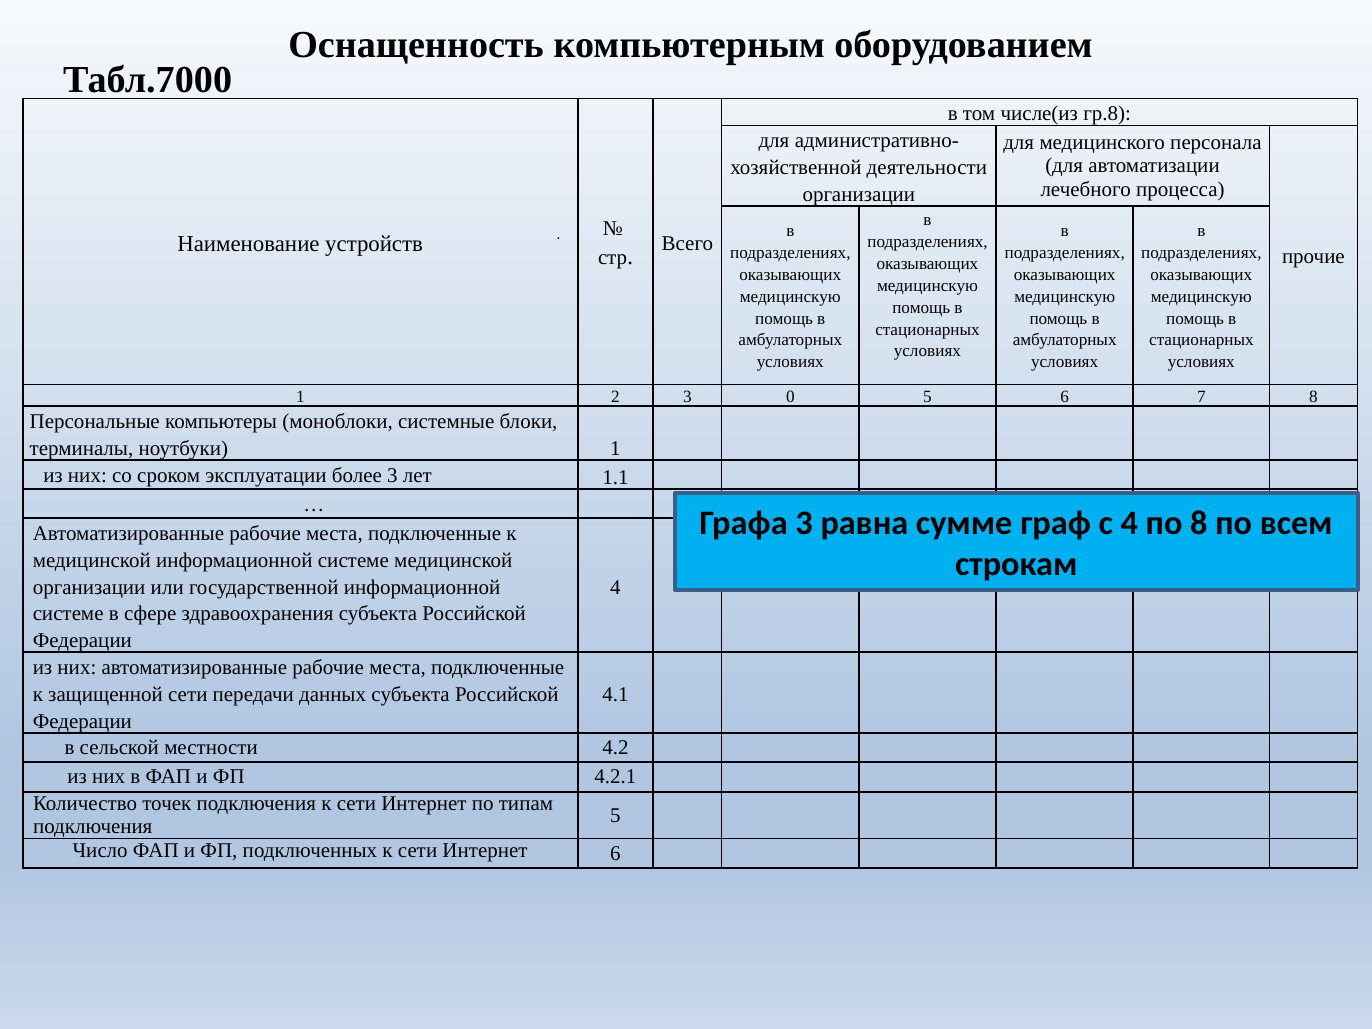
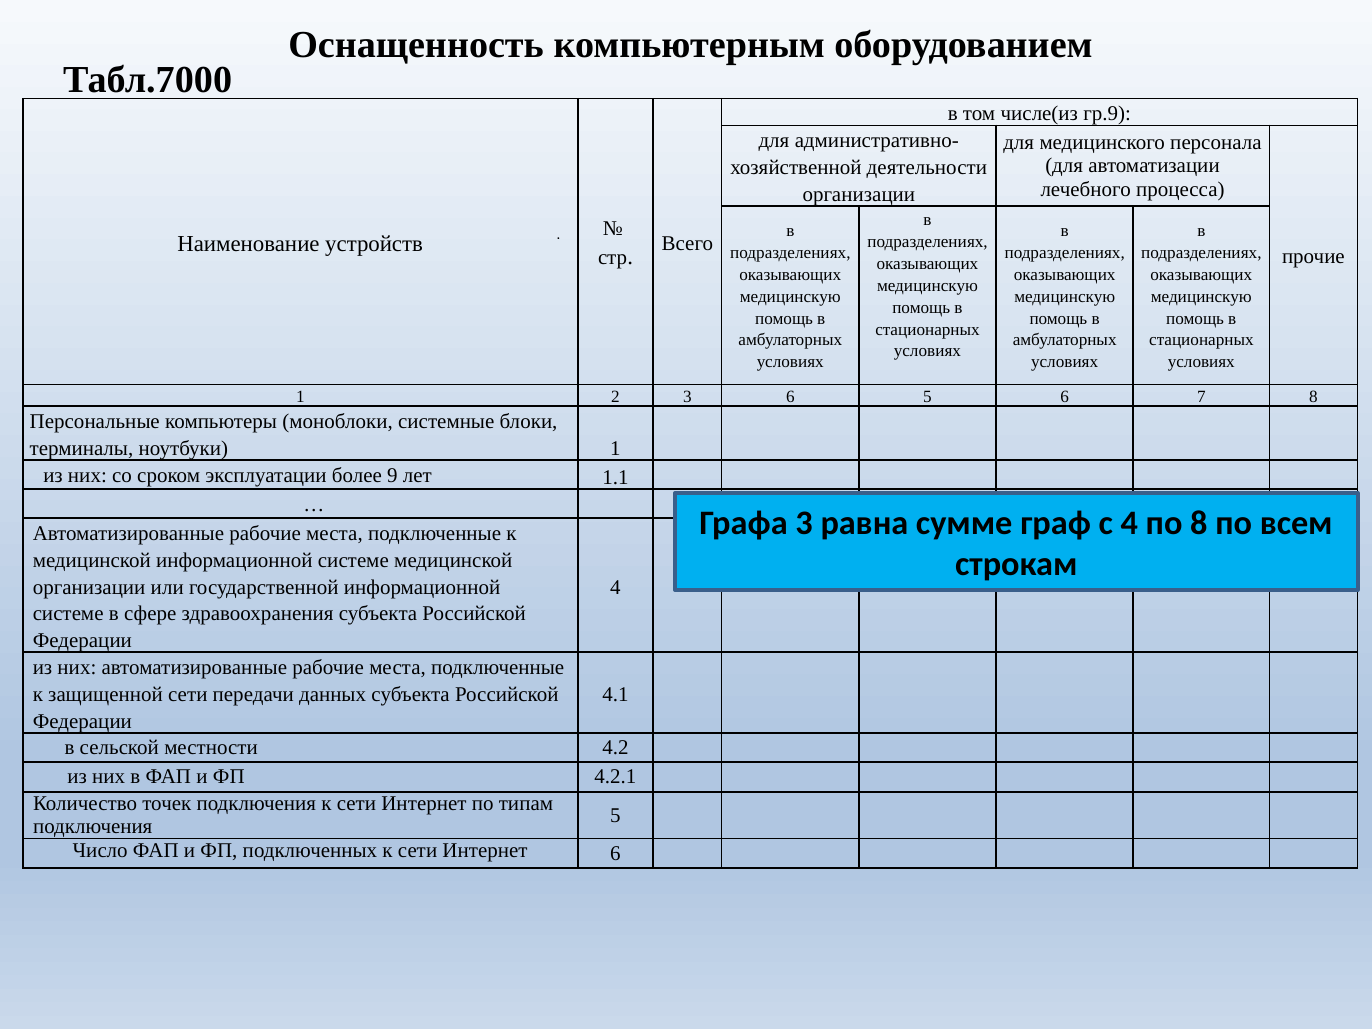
гр.8: гр.8 -> гр.9 (1107, 114)
3 0: 0 -> 6 (790, 397)
более 3: 3 -> 9 (392, 475)
